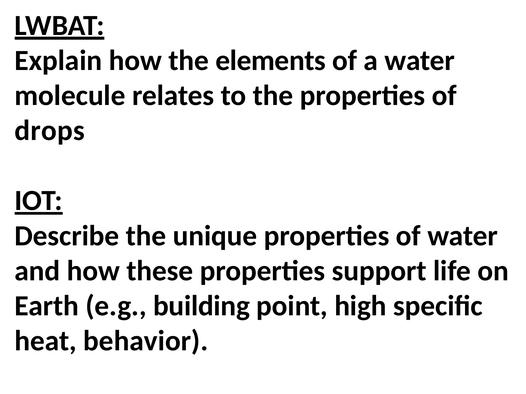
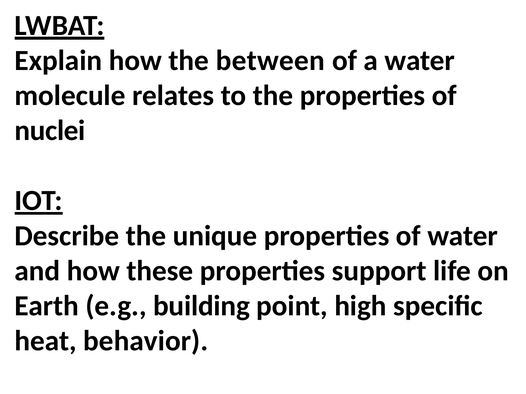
elements: elements -> between (270, 61)
drops: drops -> nuclei (50, 131)
